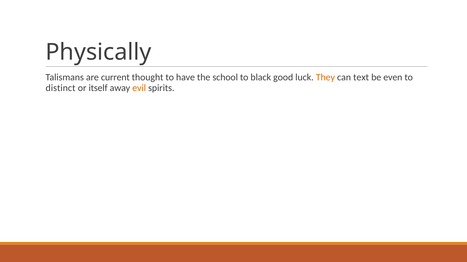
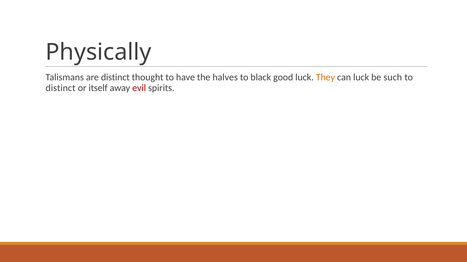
are current: current -> distinct (115, 78)
school: school -> halves (225, 78)
can text: text -> luck (361, 78)
even: even -> such (393, 78)
evil colour: orange -> red (139, 88)
